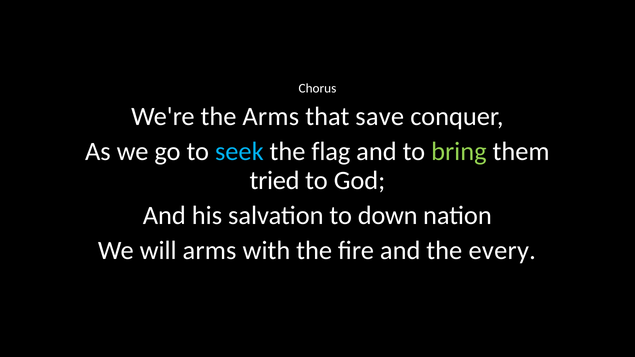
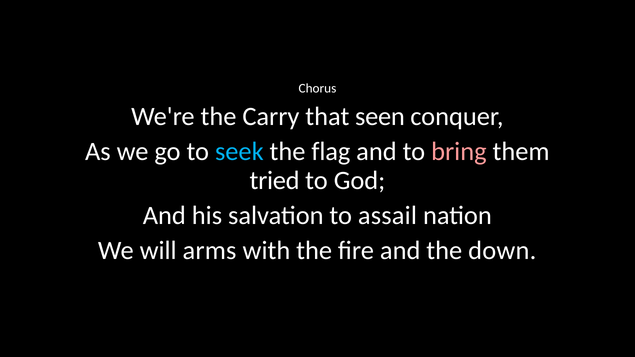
the Arms: Arms -> Carry (271, 117)
save: save -> seen (380, 117)
bring colour: light green -> pink (459, 152)
down: down -> assail (387, 216)
every: every -> down (502, 251)
